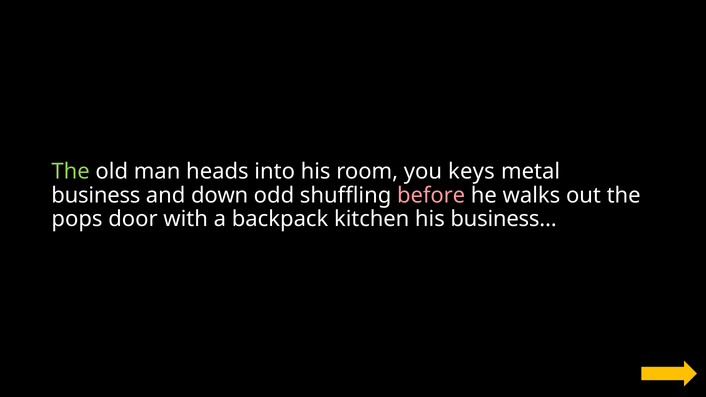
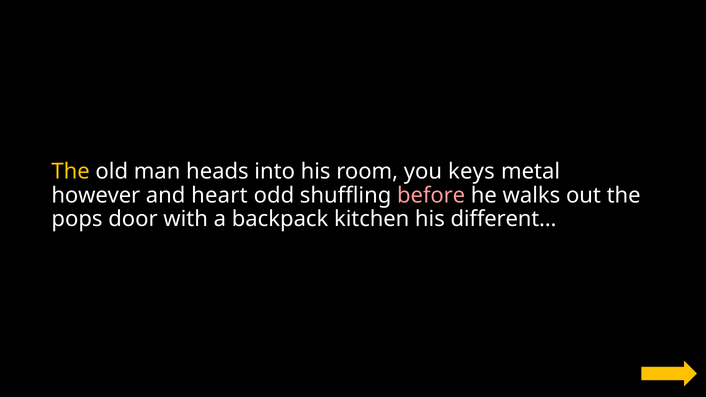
The colour: light green -> yellow (71, 172)
business: business -> however (96, 195)
down: down -> heart (219, 195)
business…: business… -> different… (504, 219)
